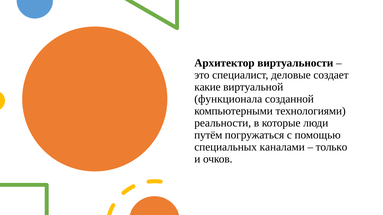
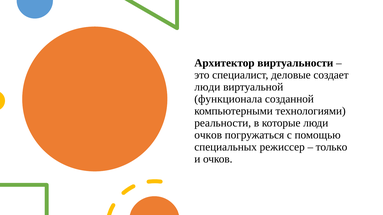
какие: какие -> люди (207, 87)
путём: путём -> очков (208, 135)
каналами: каналами -> режиссер (282, 147)
